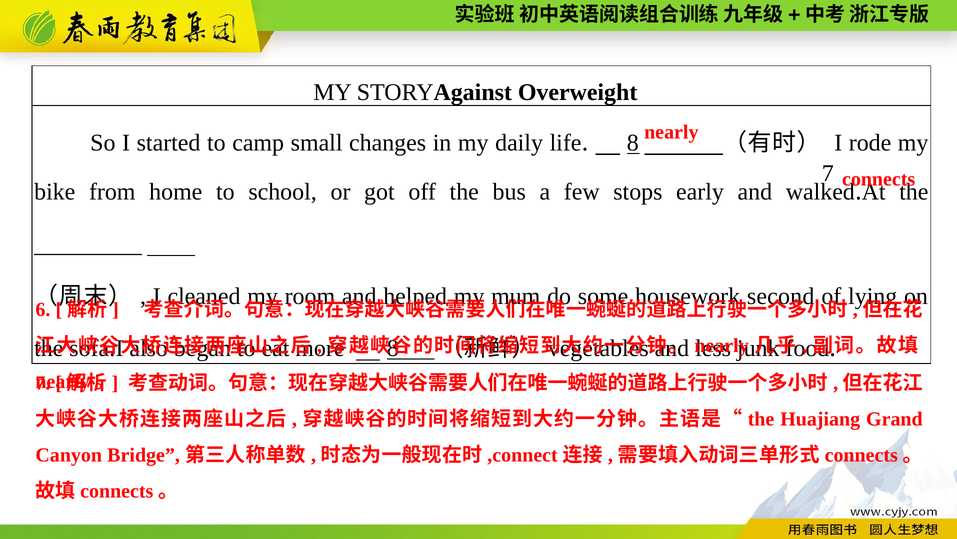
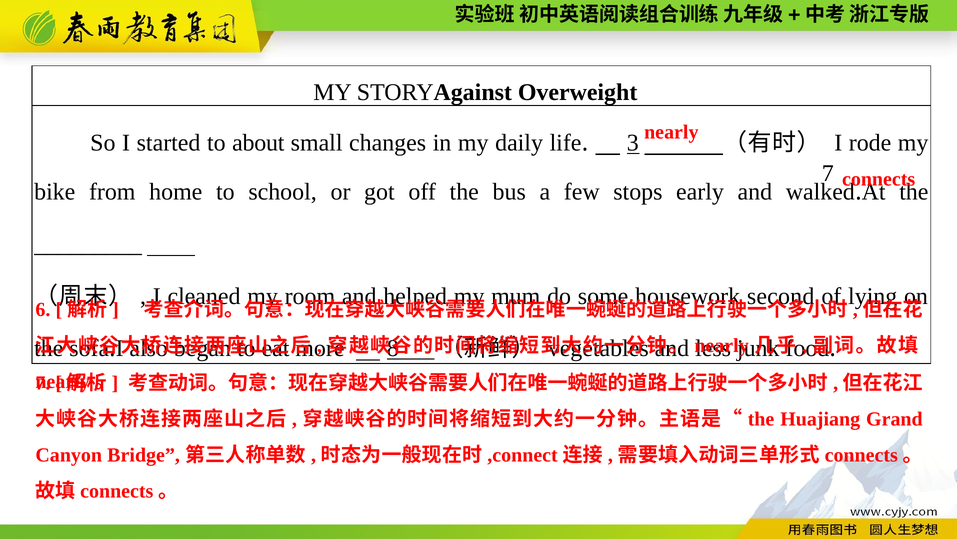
camp: camp -> about (258, 143)
8: 8 -> 3 (633, 143)
